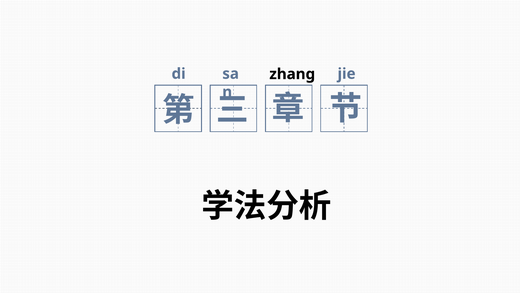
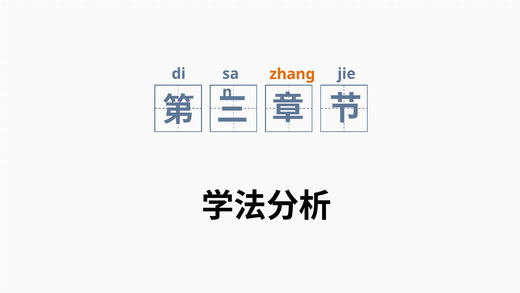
zhang colour: black -> orange (292, 74)
